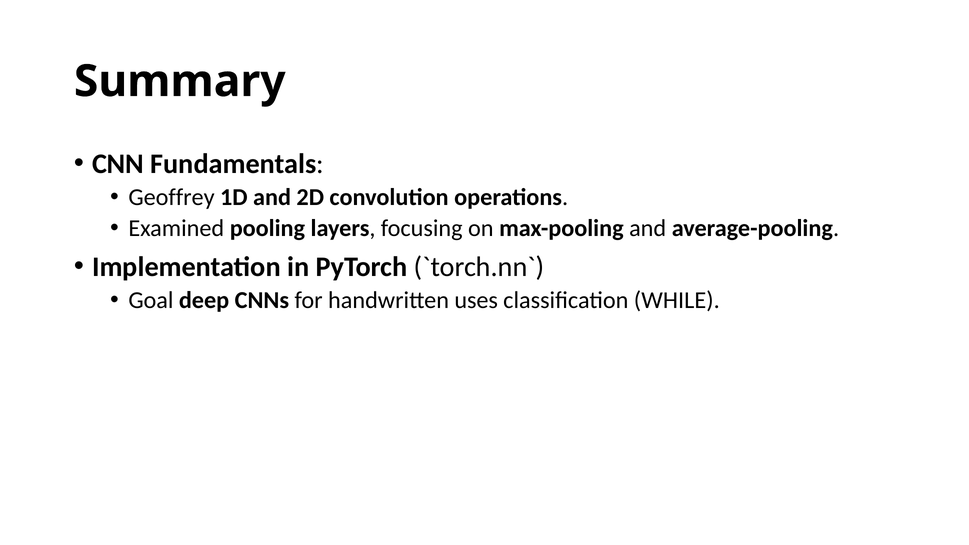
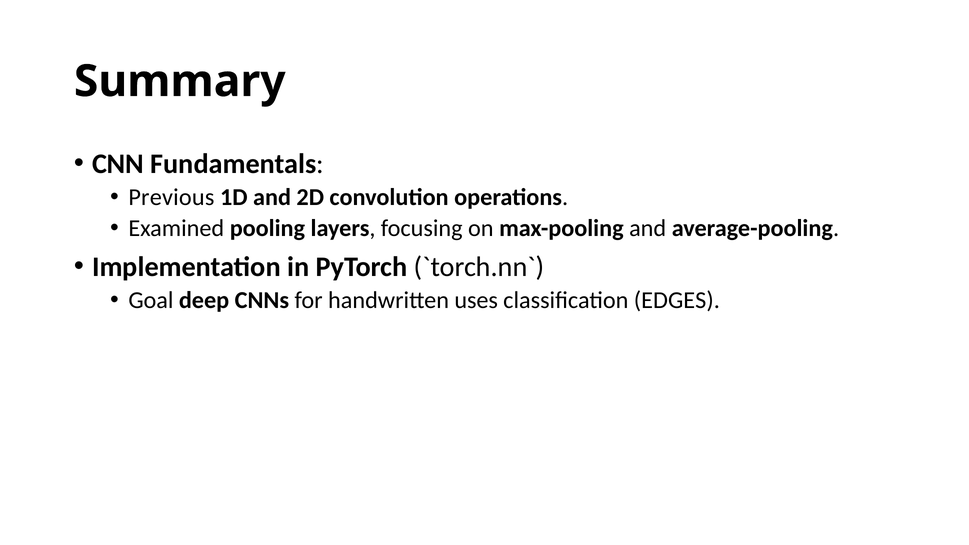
Geoffrey: Geoffrey -> Previous (171, 197)
WHILE: WHILE -> EDGES (677, 300)
